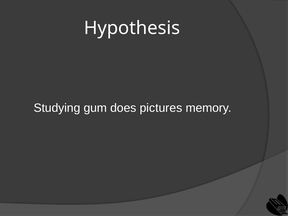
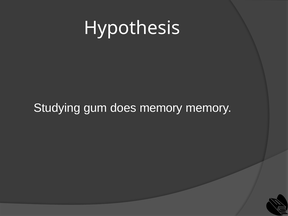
does pictures: pictures -> memory (161, 108)
